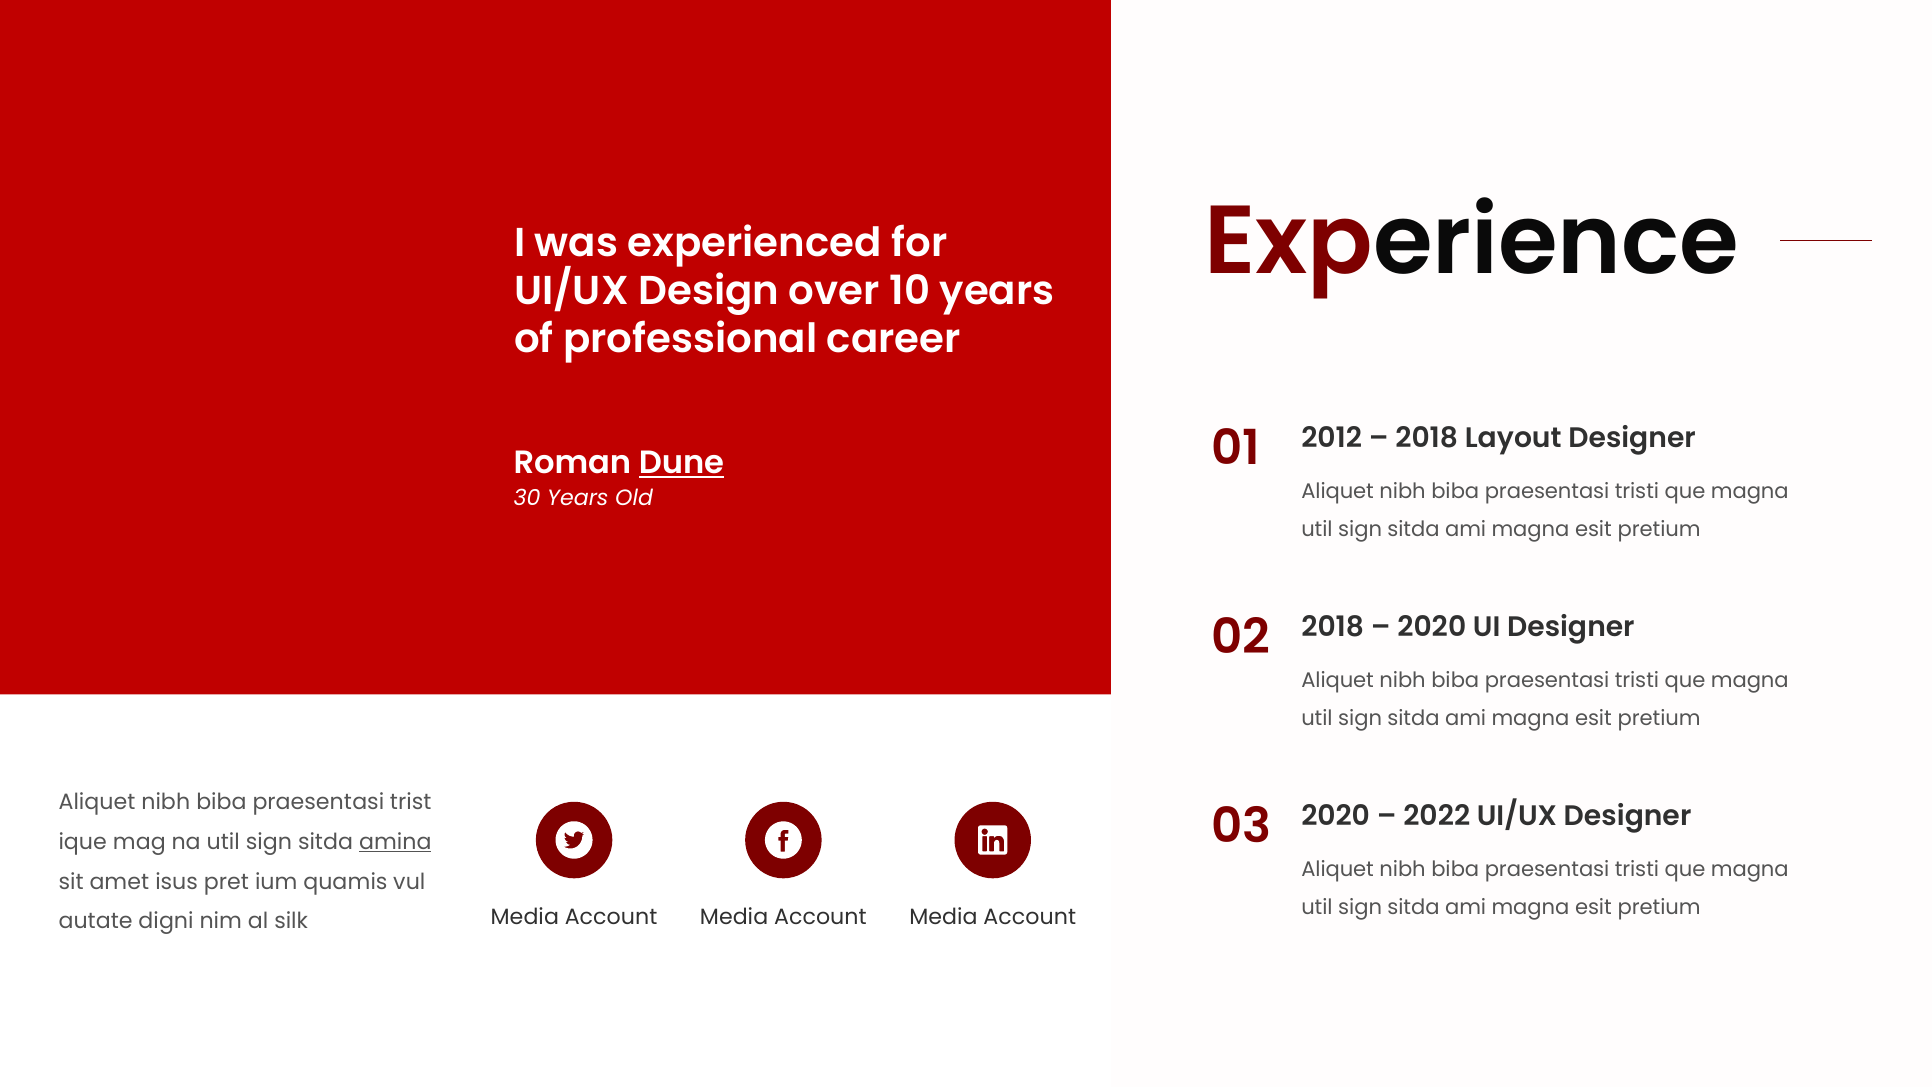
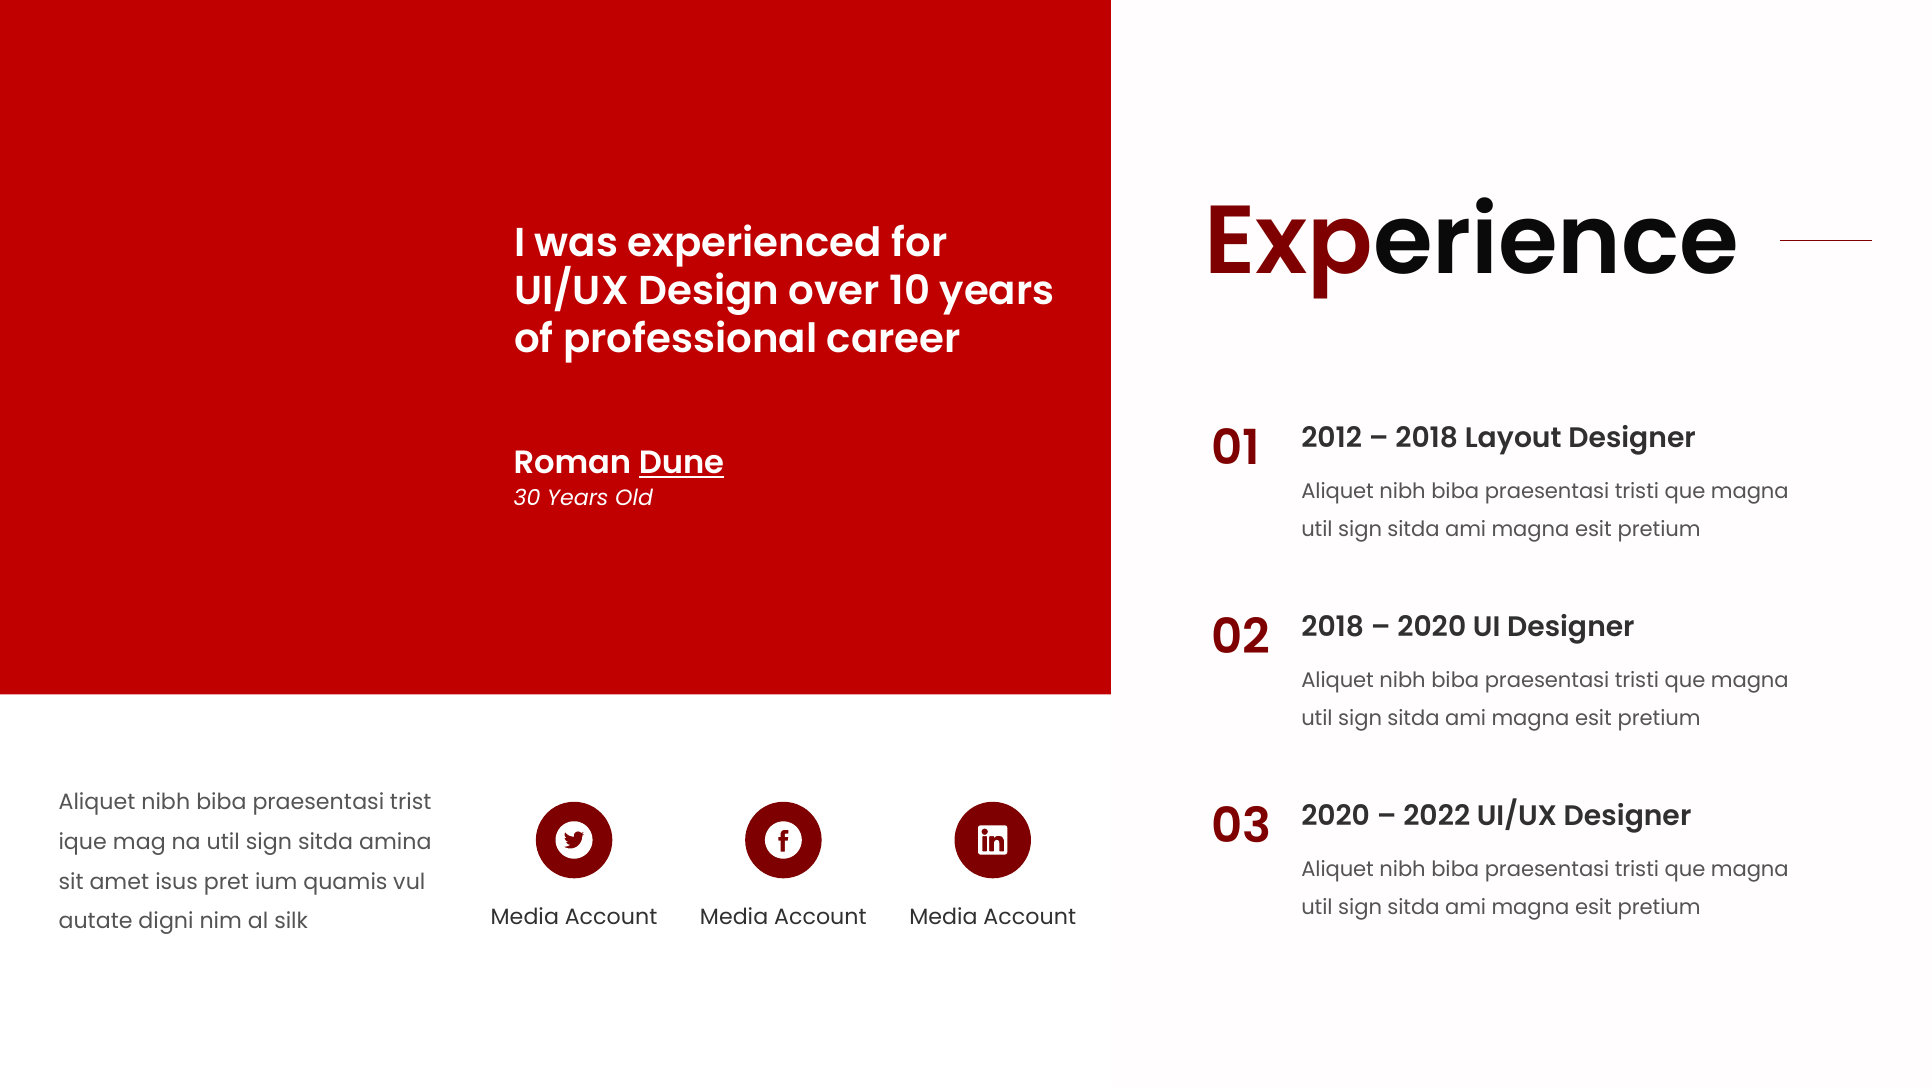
amina underline: present -> none (395, 842)
